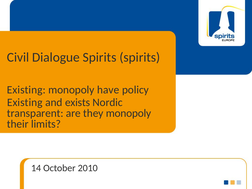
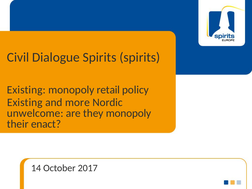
have: have -> retail (108, 90)
exists: exists -> more (77, 102)
transparent: transparent -> unwelcome (35, 113)
limits: limits -> enact (46, 124)
2010: 2010 -> 2017 (88, 168)
